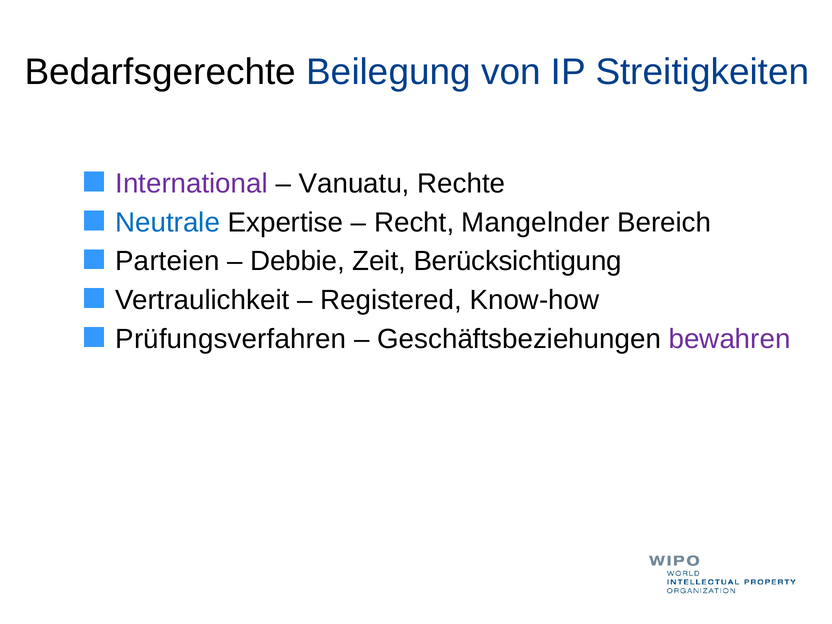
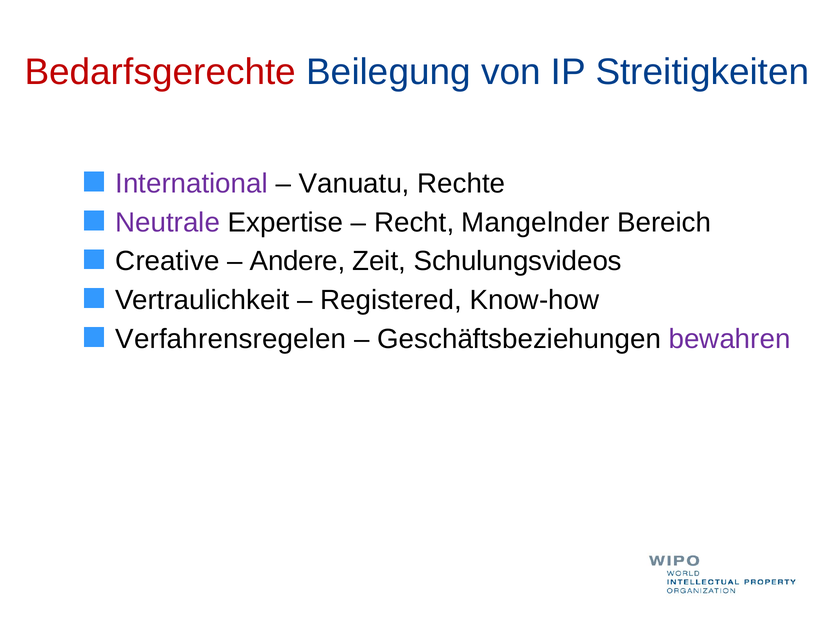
Bedarfsgerechte colour: black -> red (160, 72)
Neutrale colour: blue -> purple (168, 222)
Parteien: Parteien -> Creative (167, 261)
Debbie: Debbie -> Andere (298, 261)
Berücksichtigung: Berücksichtigung -> Schulungsvideos (518, 261)
Prüfungsverfahren: Prüfungsverfahren -> Verfahrensregelen (231, 339)
